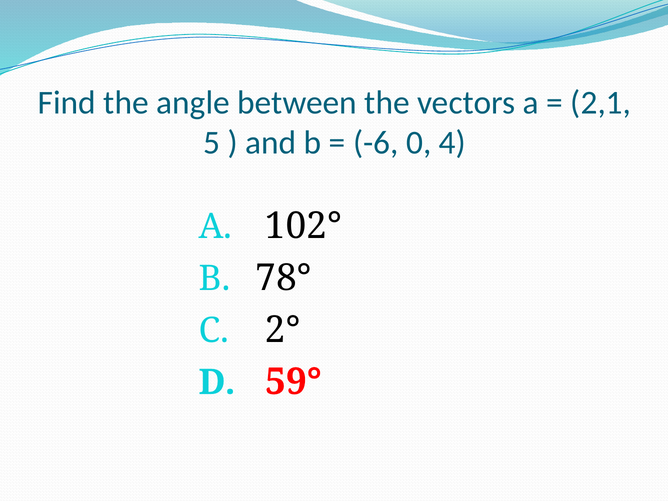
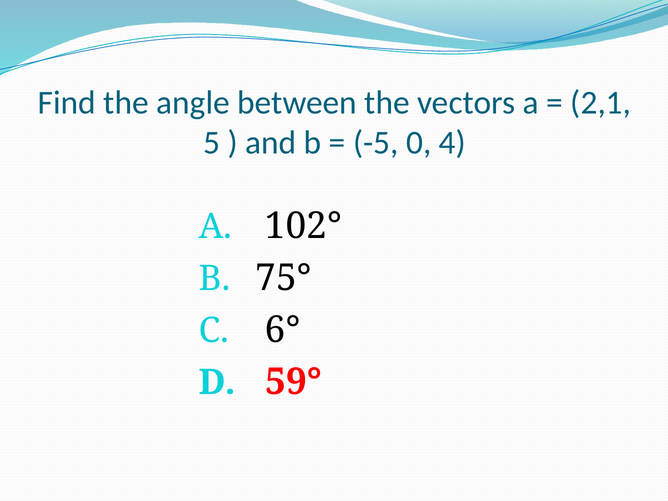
-6: -6 -> -5 (376, 143)
78°: 78° -> 75° (284, 278)
2°: 2° -> 6° (283, 330)
